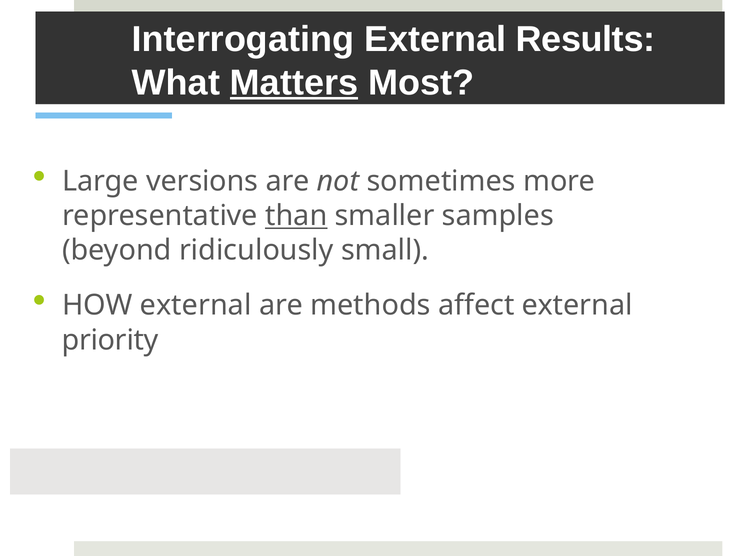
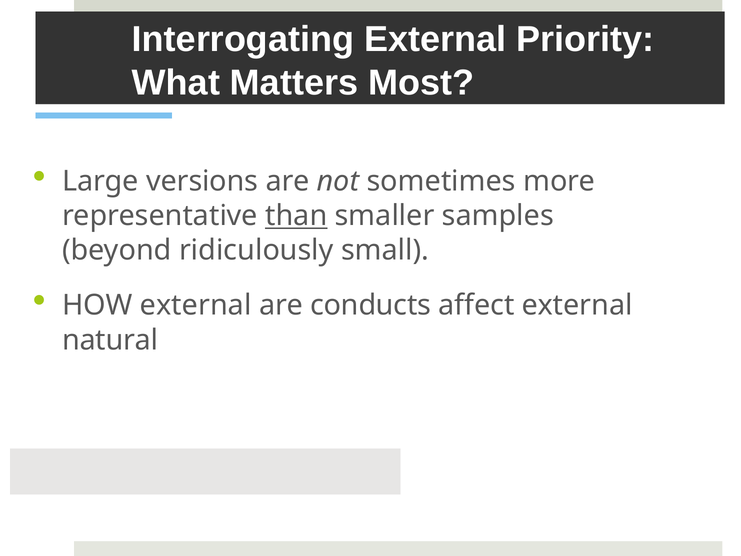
Results: Results -> Priority (585, 39)
Matters underline: present -> none (294, 83)
methods: methods -> conducts (371, 305)
priority: priority -> natural (110, 340)
